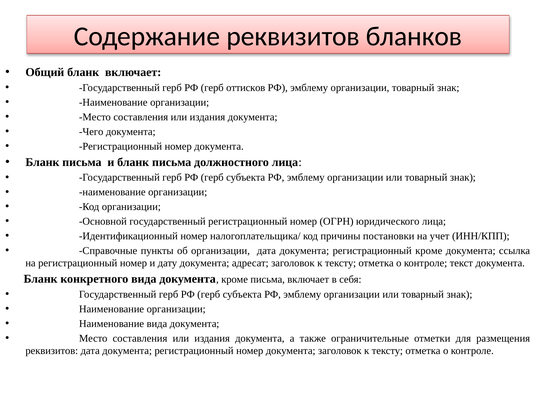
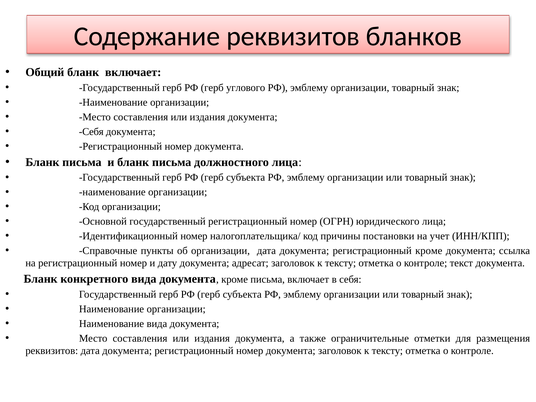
оттисков: оттисков -> углового (246, 88)
Чего: Чего -> Себя (91, 132)
